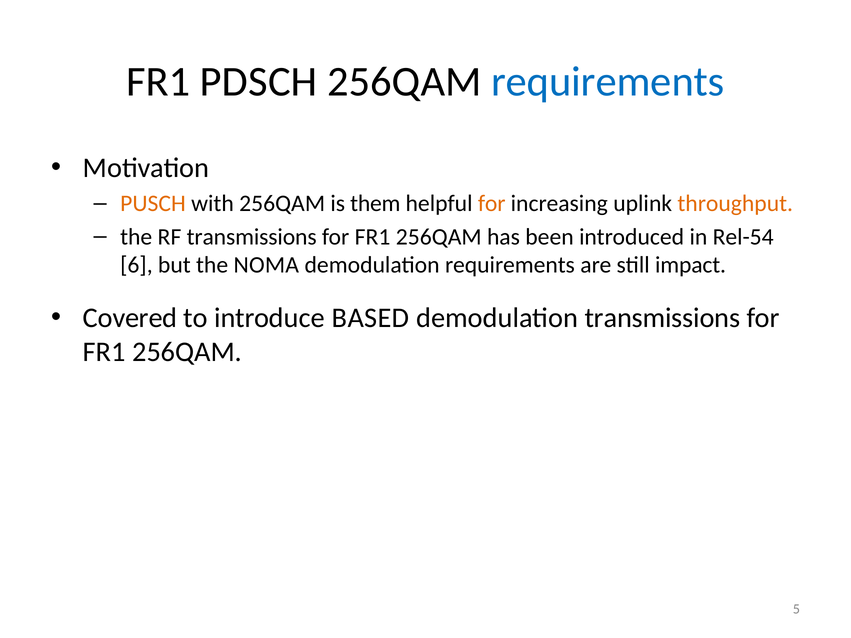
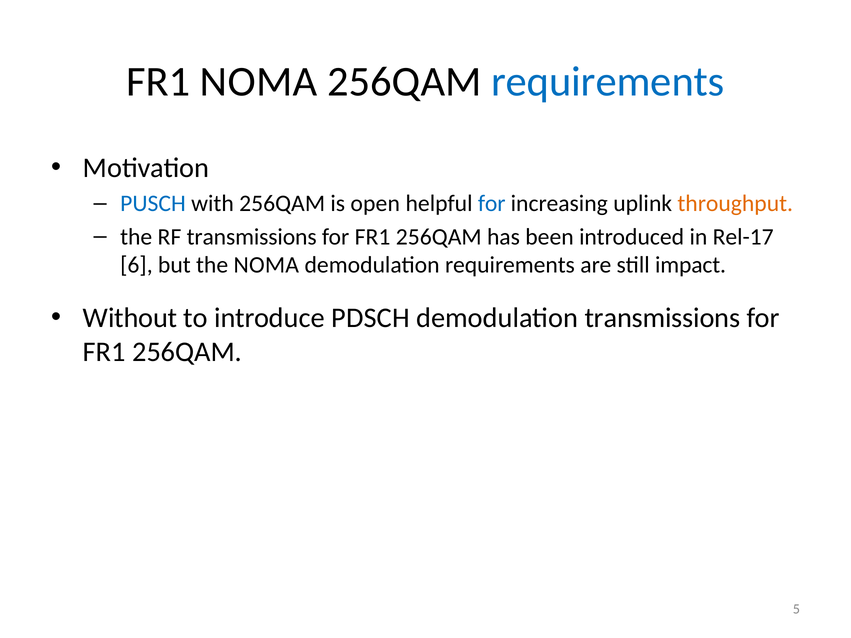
FR1 PDSCH: PDSCH -> NOMA (259, 82)
PUSCH colour: orange -> blue (153, 204)
them: them -> open (375, 204)
for colour: orange -> blue (492, 204)
Rel-54: Rel-54 -> Rel-17 (743, 237)
Covered: Covered -> Without (130, 318)
BASED: BASED -> PDSCH (371, 318)
